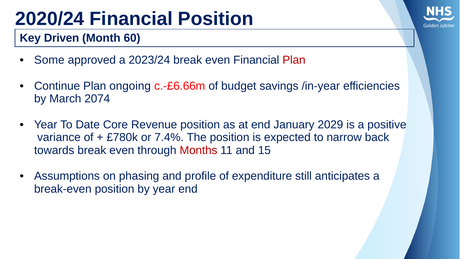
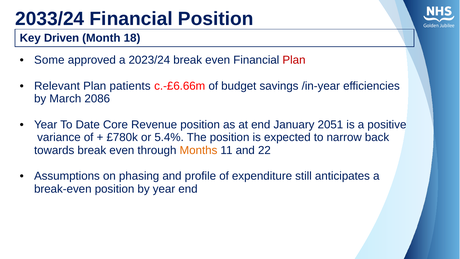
2020/24: 2020/24 -> 2033/24 (50, 19)
60: 60 -> 18 (132, 38)
Continue: Continue -> Relevant (57, 86)
ongoing: ongoing -> patients (130, 86)
2074: 2074 -> 2086 (97, 99)
2029: 2029 -> 2051 (330, 125)
7.4%: 7.4% -> 5.4% (169, 137)
Months colour: red -> orange (199, 150)
15: 15 -> 22 (264, 150)
